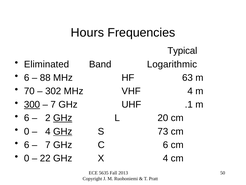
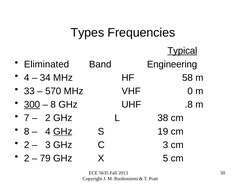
Hours: Hours -> Types (87, 33)
Typical underline: none -> present (182, 51)
Logarithmic: Logarithmic -> Engineering (172, 64)
6: 6 -> 4 (27, 77)
88: 88 -> 34 (45, 77)
63: 63 -> 58 (187, 77)
70: 70 -> 33 (29, 91)
302: 302 -> 570 (53, 91)
VHF 4: 4 -> 0 (190, 91)
7: 7 -> 8 (53, 104)
.1: .1 -> .8 (189, 104)
6: 6 -> 7 (27, 118)
GHz underline: present -> none (63, 118)
20: 20 -> 38 (163, 118)
0: 0 -> 8 (27, 131)
73: 73 -> 19 (163, 131)
6: 6 -> 2 (27, 145)
7: 7 -> 3 (48, 145)
C 6: 6 -> 3 (166, 145)
0: 0 -> 2 (27, 158)
22: 22 -> 79 (45, 158)
X 4: 4 -> 5 (166, 158)
